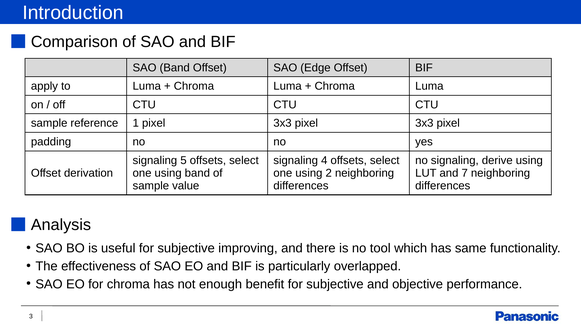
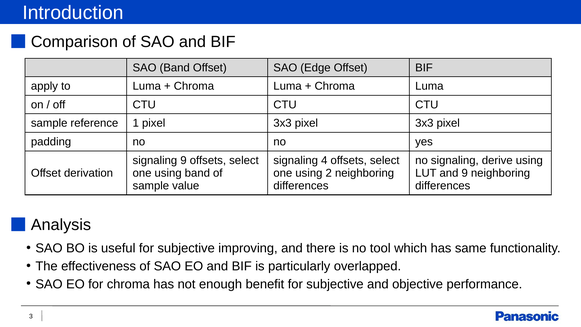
signaling 5: 5 -> 9 (184, 160)
and 7: 7 -> 9 (465, 173)
